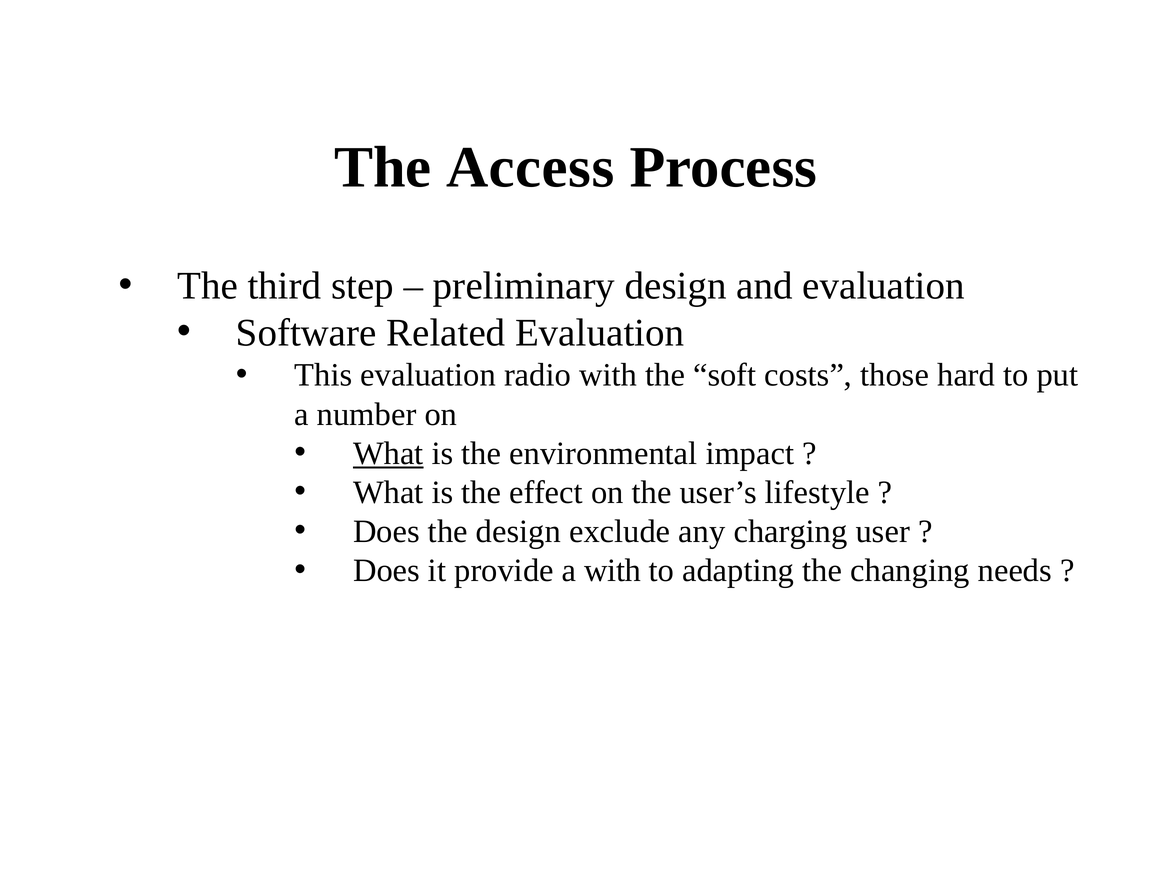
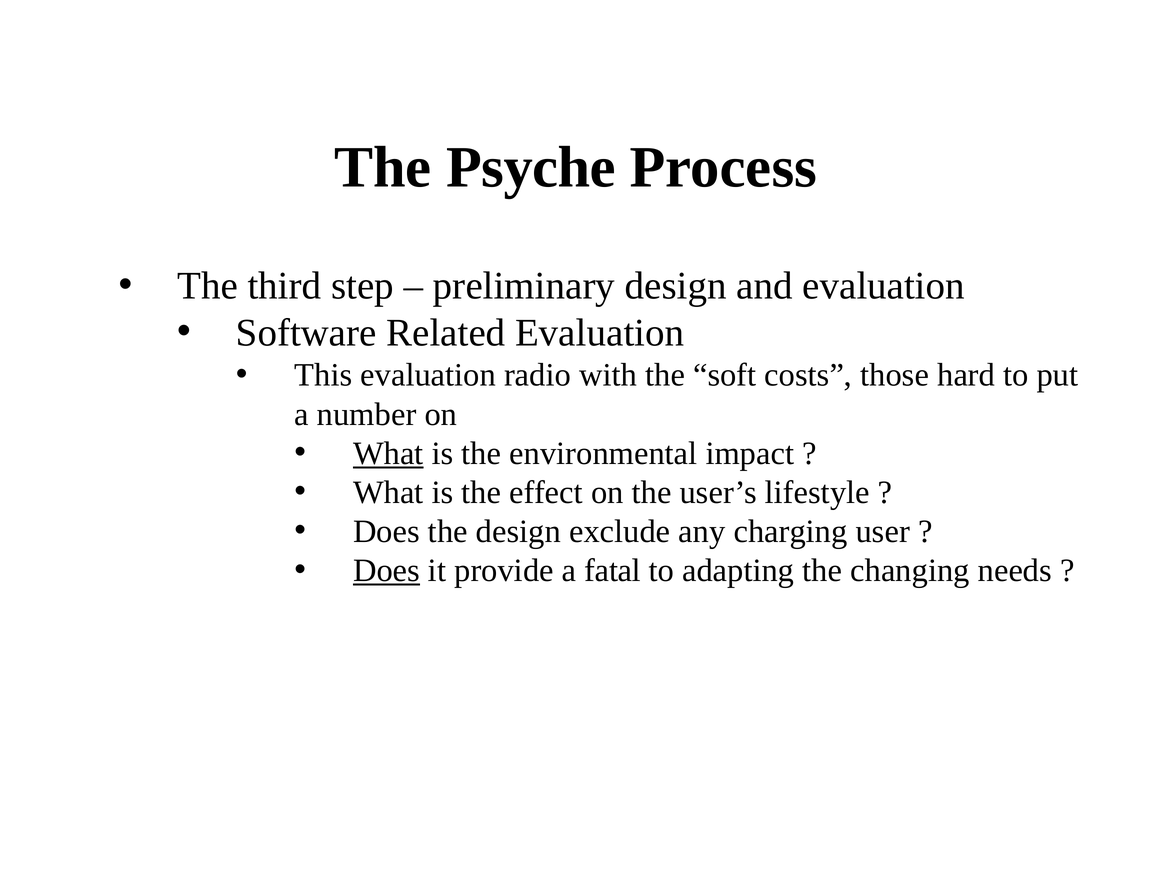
Access: Access -> Psyche (531, 167)
Does underline: none -> present (386, 570)
a with: with -> fatal (613, 570)
